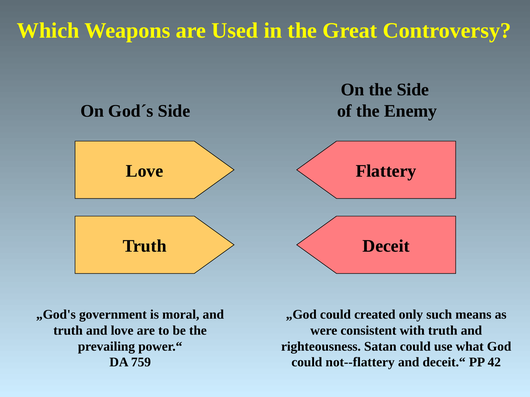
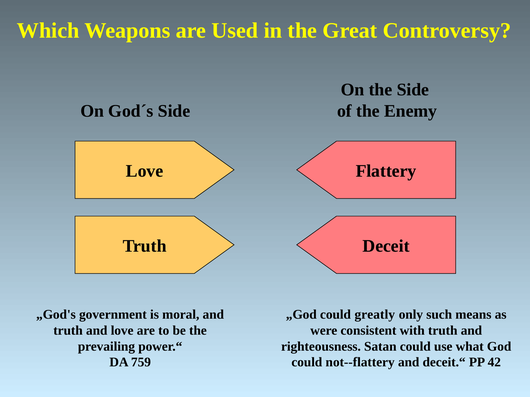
created: created -> greatly (375, 315)
